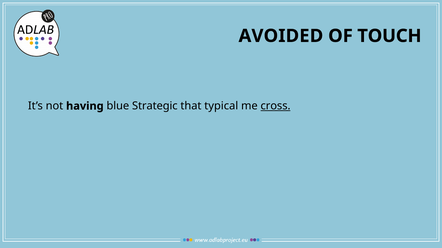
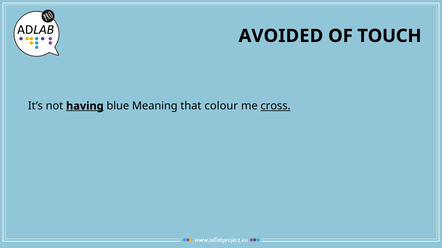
having underline: none -> present (85, 106)
Strategic: Strategic -> Meaning (155, 106)
typical: typical -> colour (221, 106)
